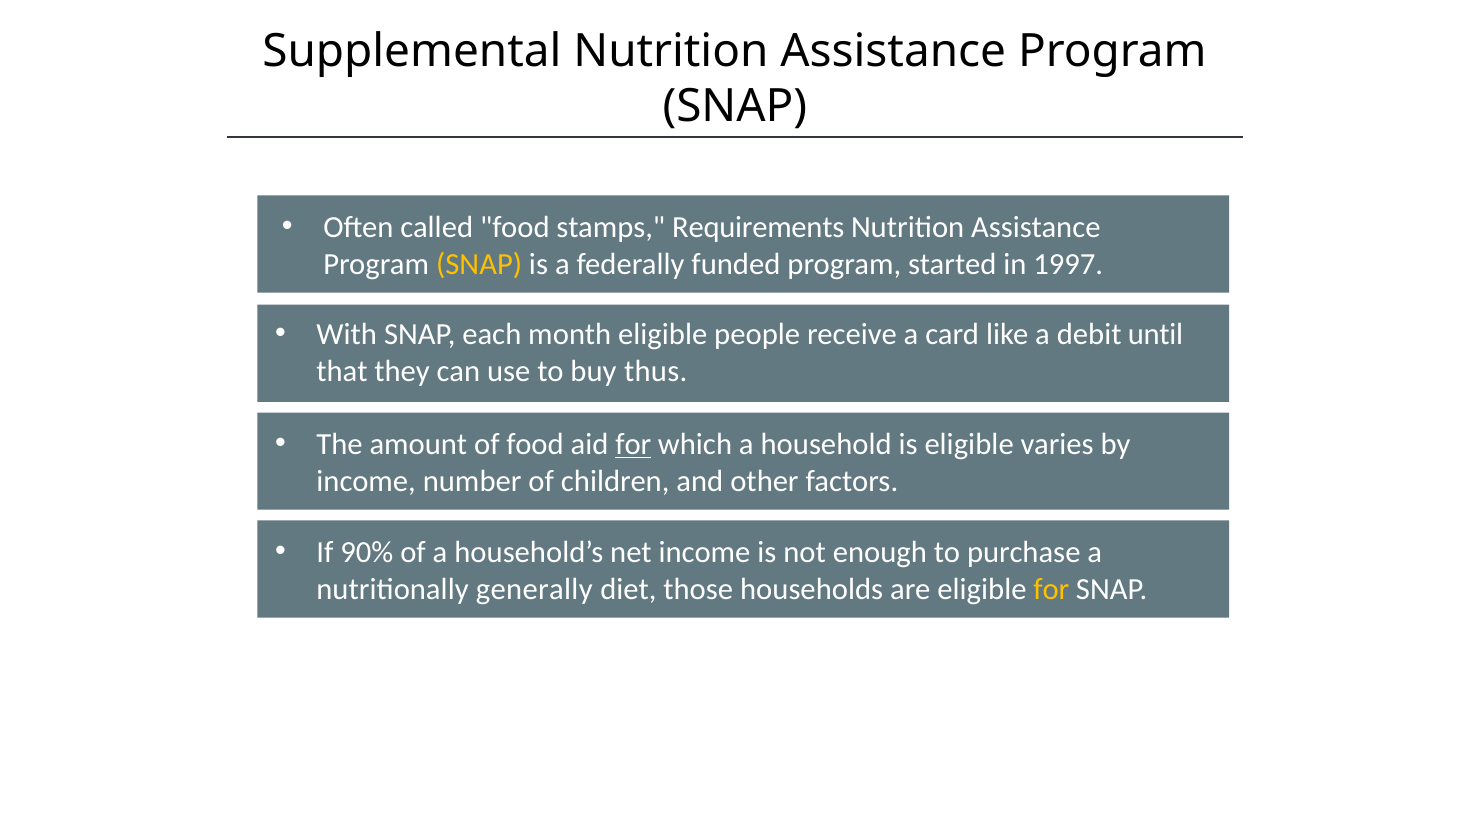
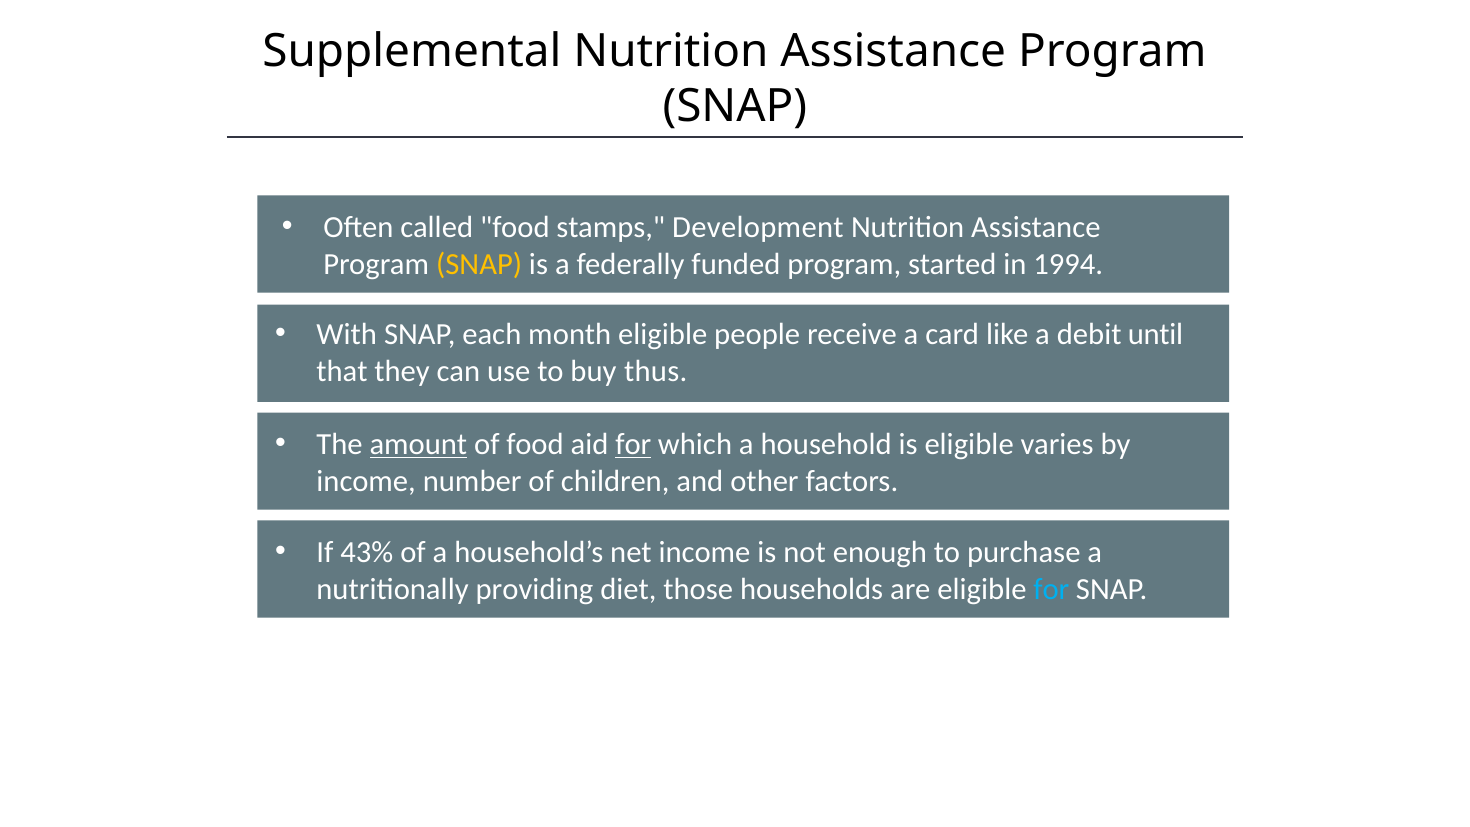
Requirements: Requirements -> Development (758, 227)
1997: 1997 -> 1994 (1068, 264)
amount underline: none -> present (418, 444)
90%: 90% -> 43% (367, 552)
generally: generally -> providing (534, 589)
for colour: yellow -> light blue (1051, 589)
